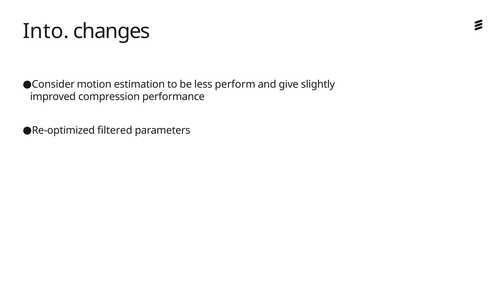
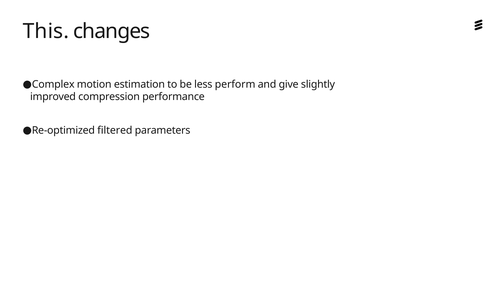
Into: Into -> This (46, 31)
Consider: Consider -> Complex (53, 84)
